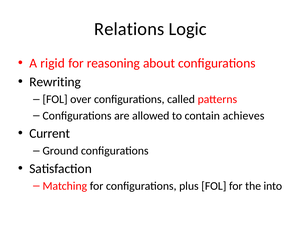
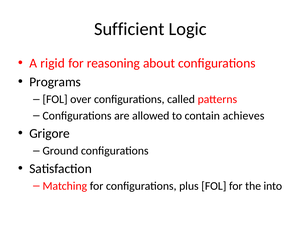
Relations: Relations -> Sufficient (129, 29)
Rewriting: Rewriting -> Programs (55, 82)
Current: Current -> Grigore (50, 133)
